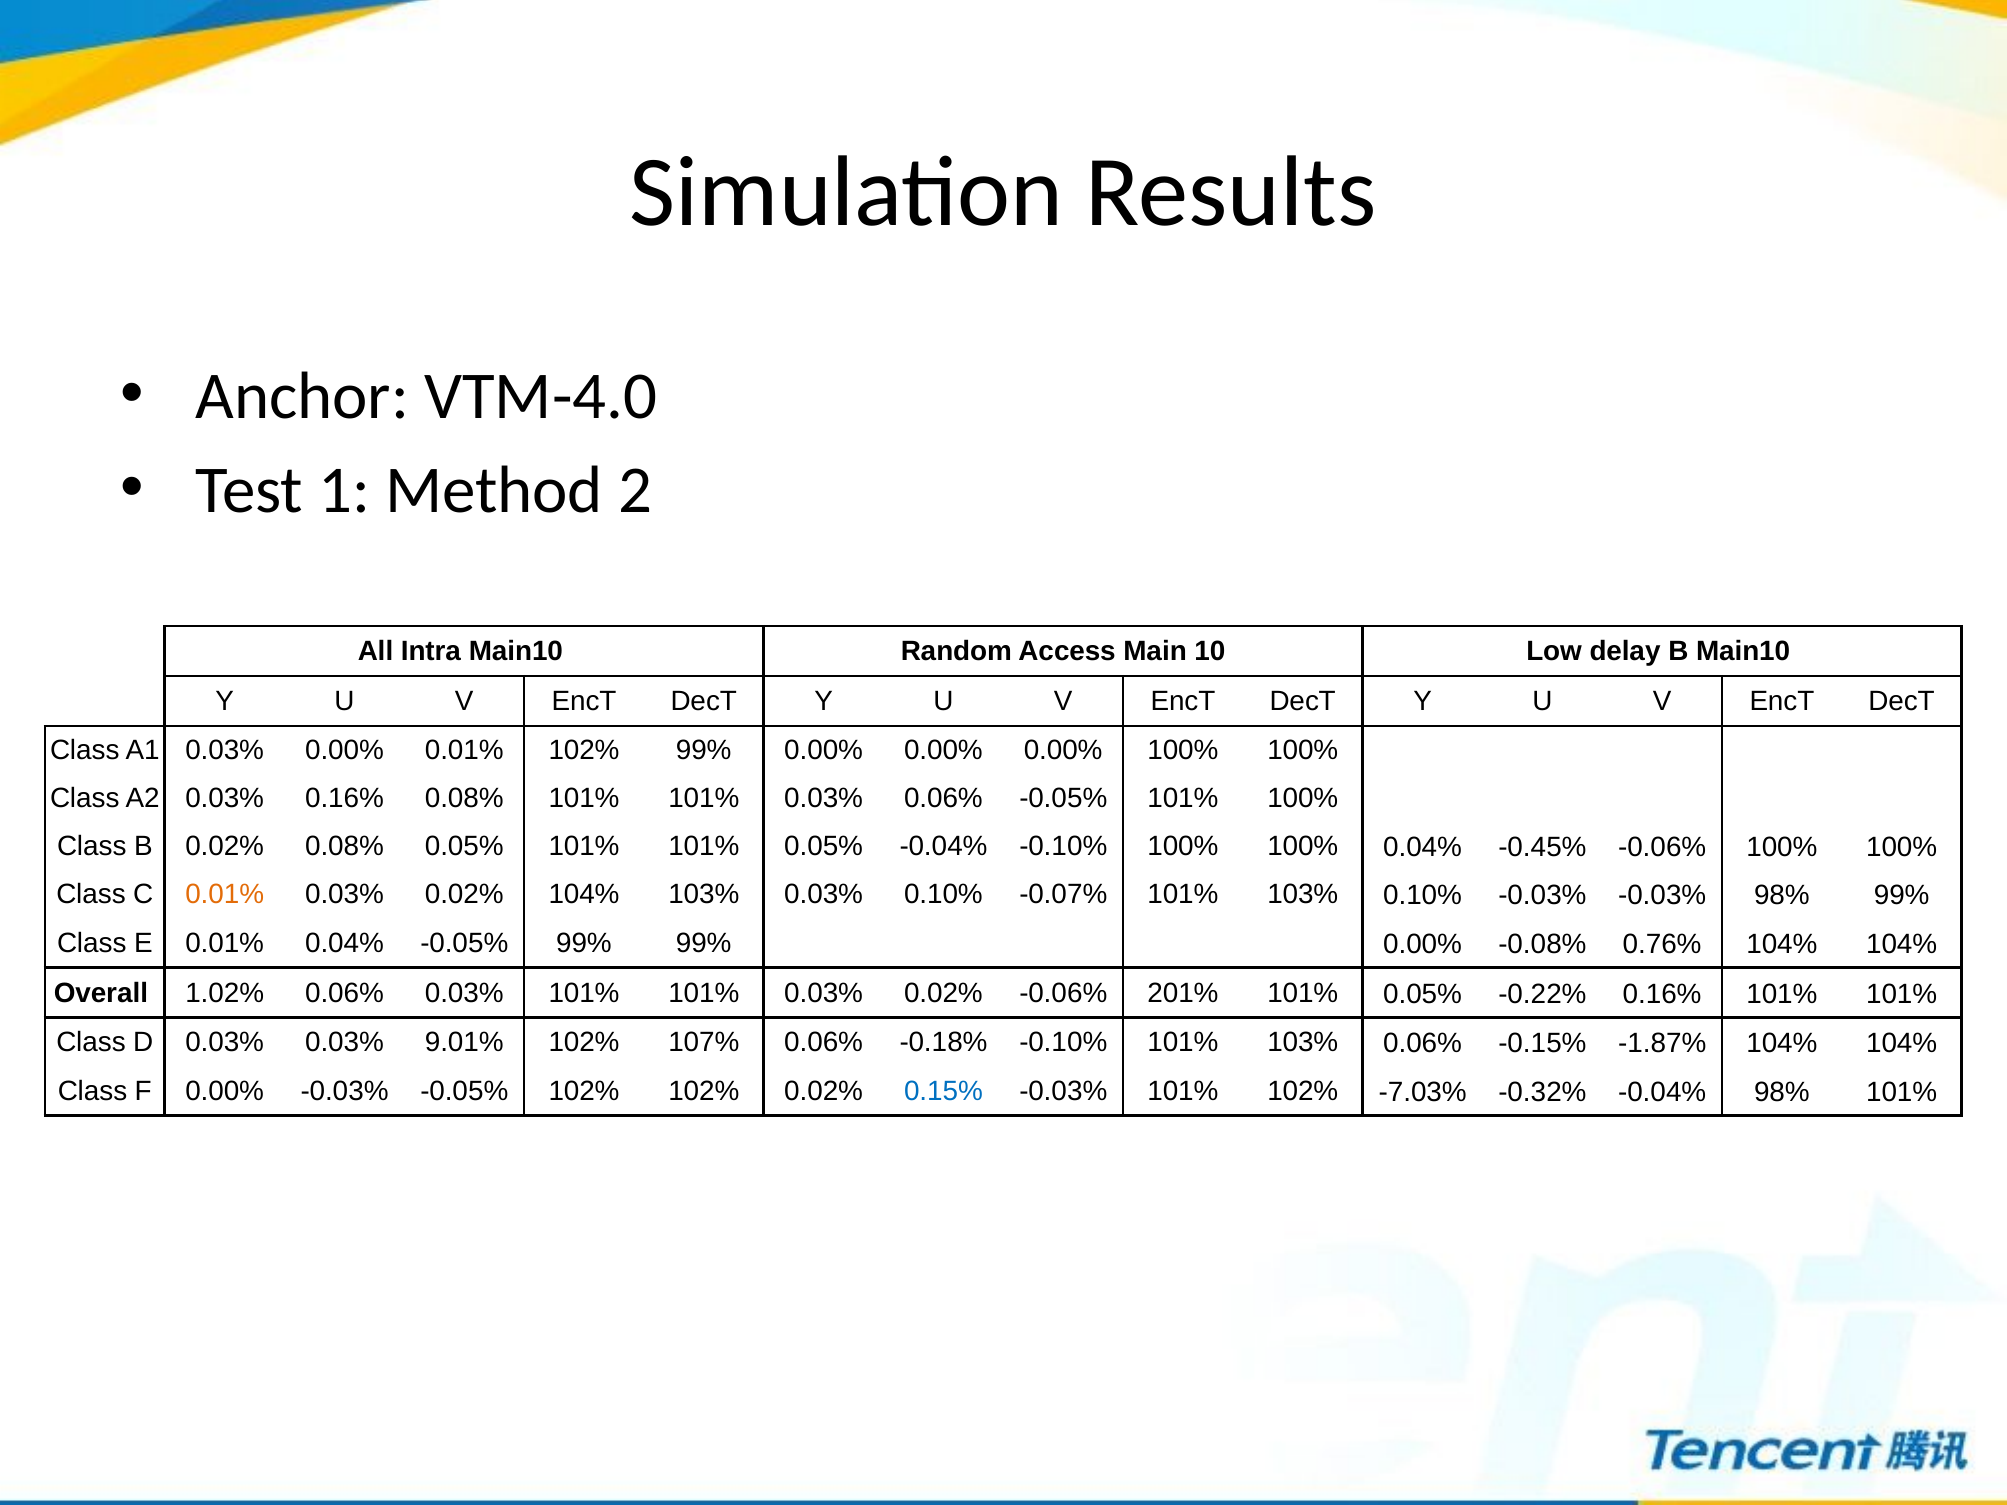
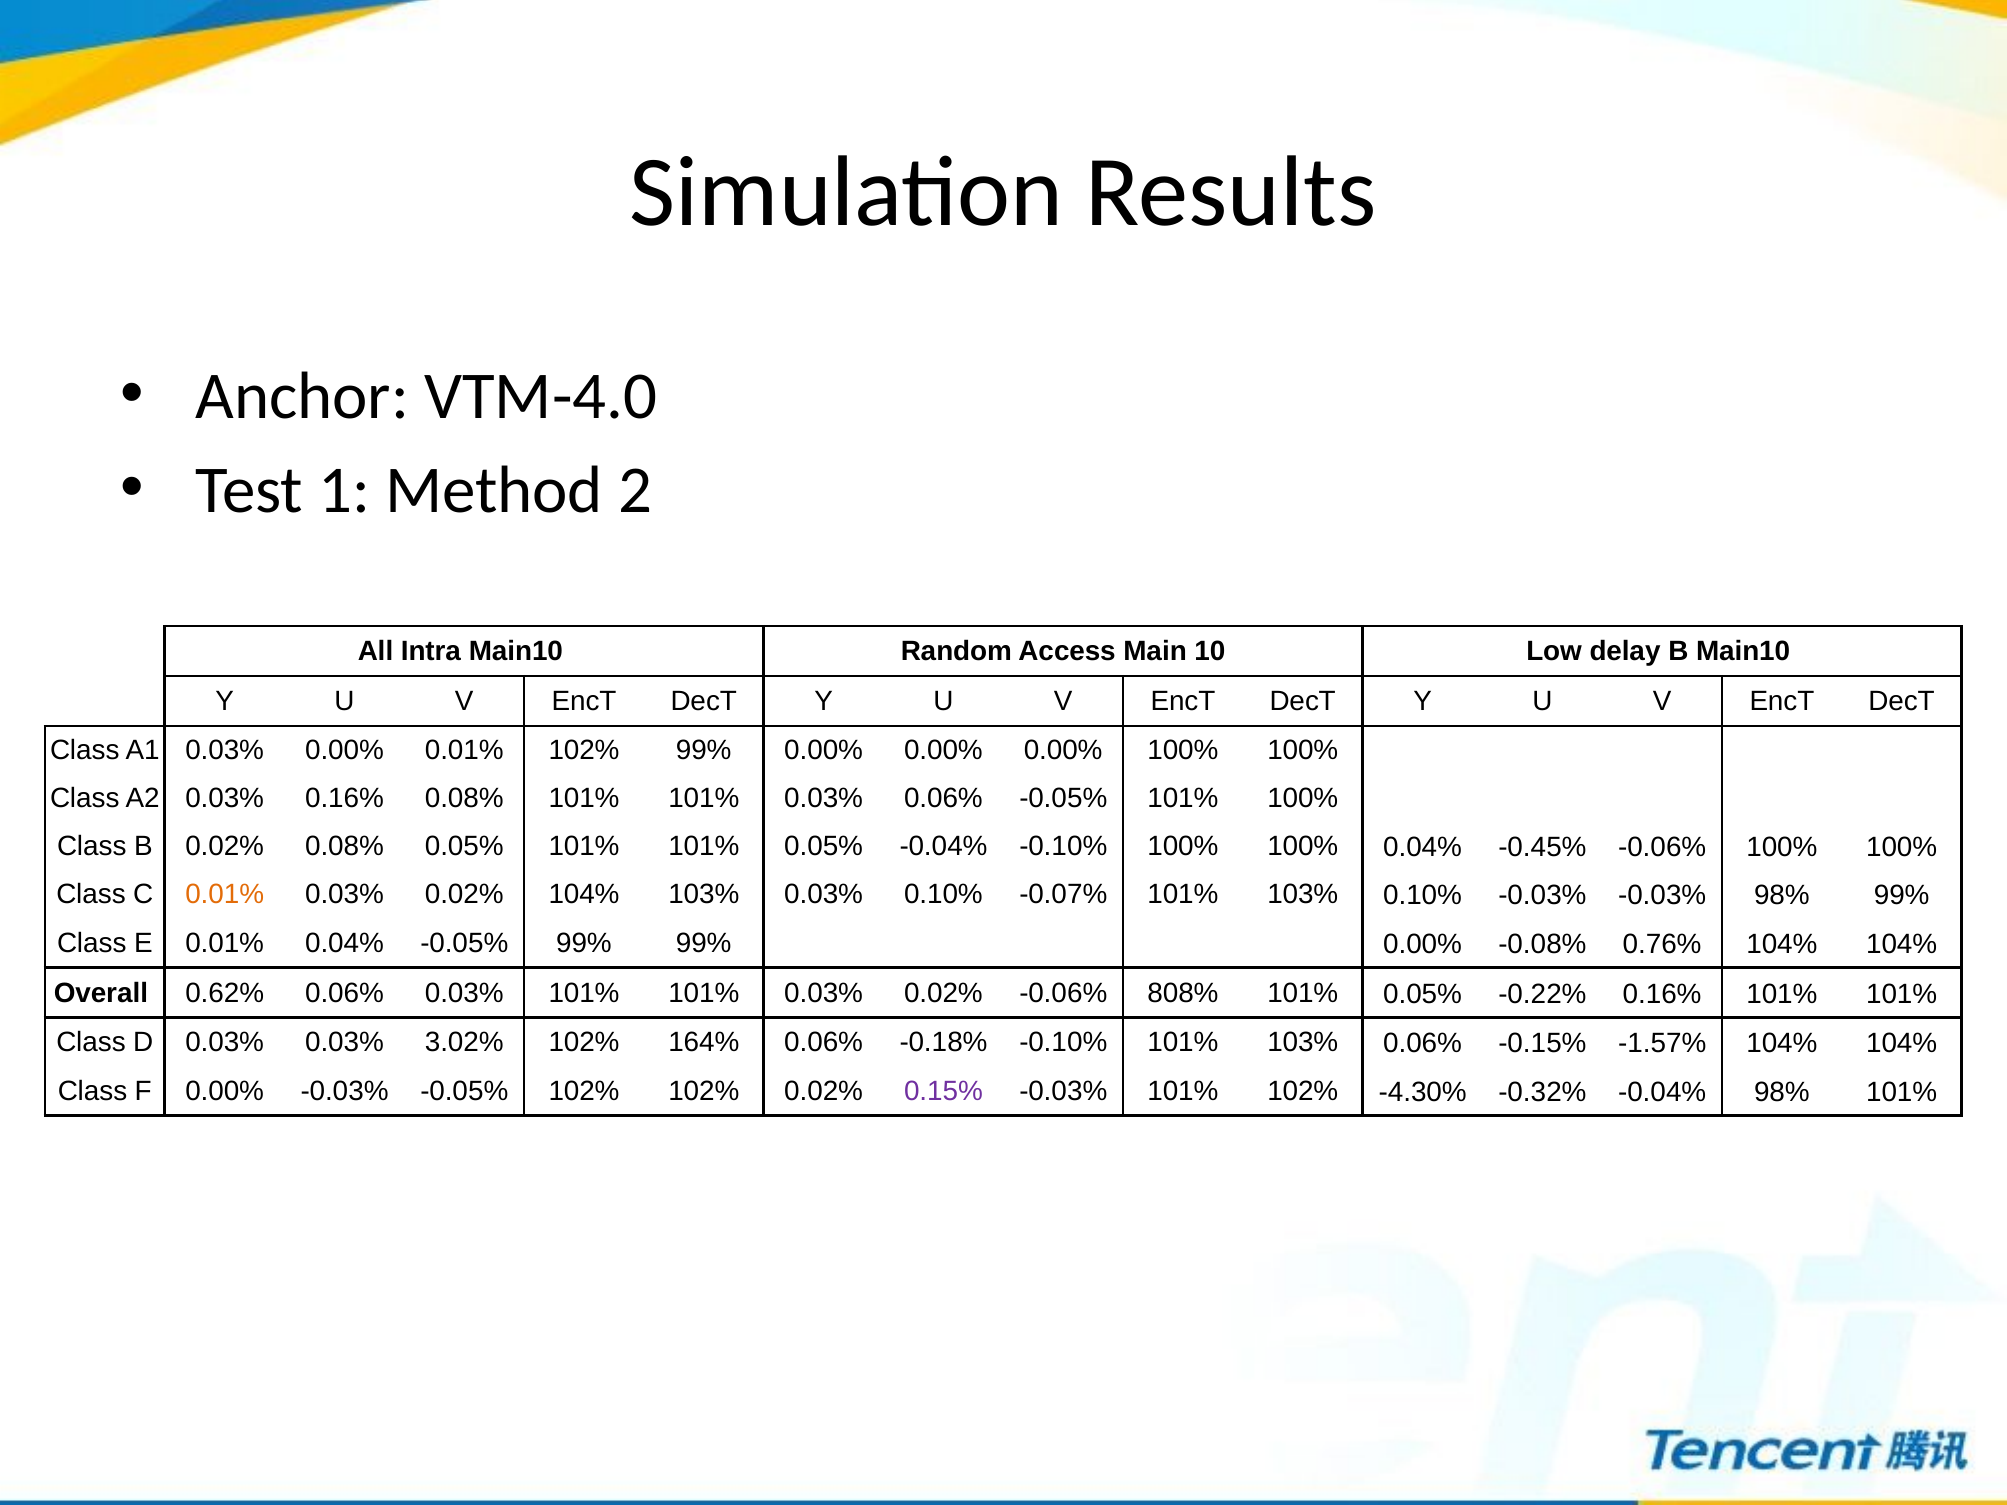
1.02%: 1.02% -> 0.62% (225, 993)
201%: 201% -> 808% (1183, 993)
9.01%: 9.01% -> 3.02% (464, 1042)
107%: 107% -> 164% (704, 1042)
-1.87%: -1.87% -> -1.57% (1662, 1043)
0.15% colour: blue -> purple (943, 1091)
-7.03%: -7.03% -> -4.30% (1423, 1092)
